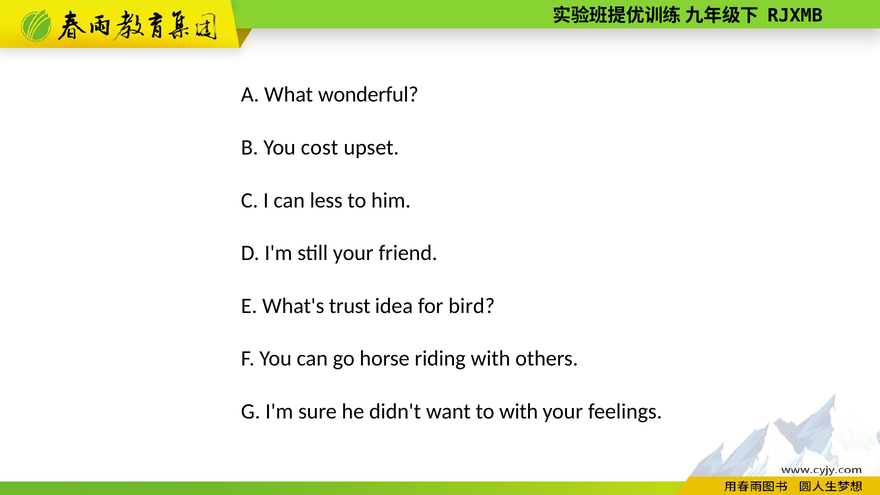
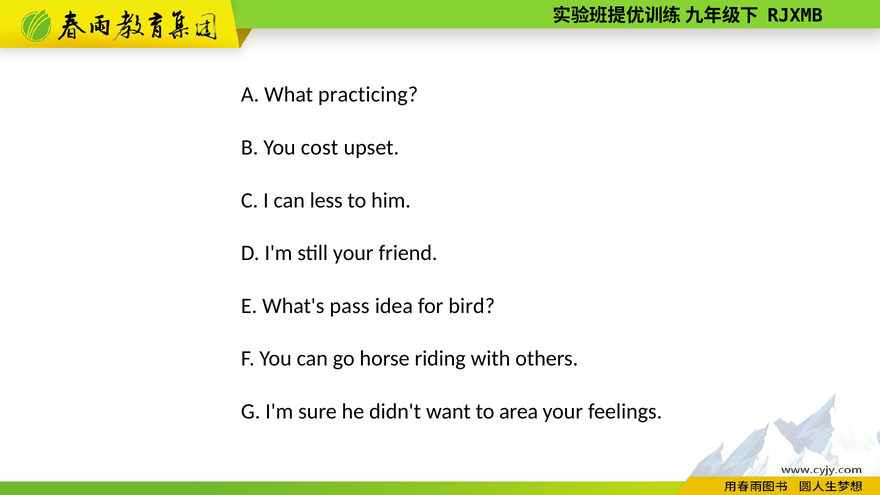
wonderful: wonderful -> practicing (368, 95)
trust: trust -> pass (350, 306)
to with: with -> area (519, 411)
